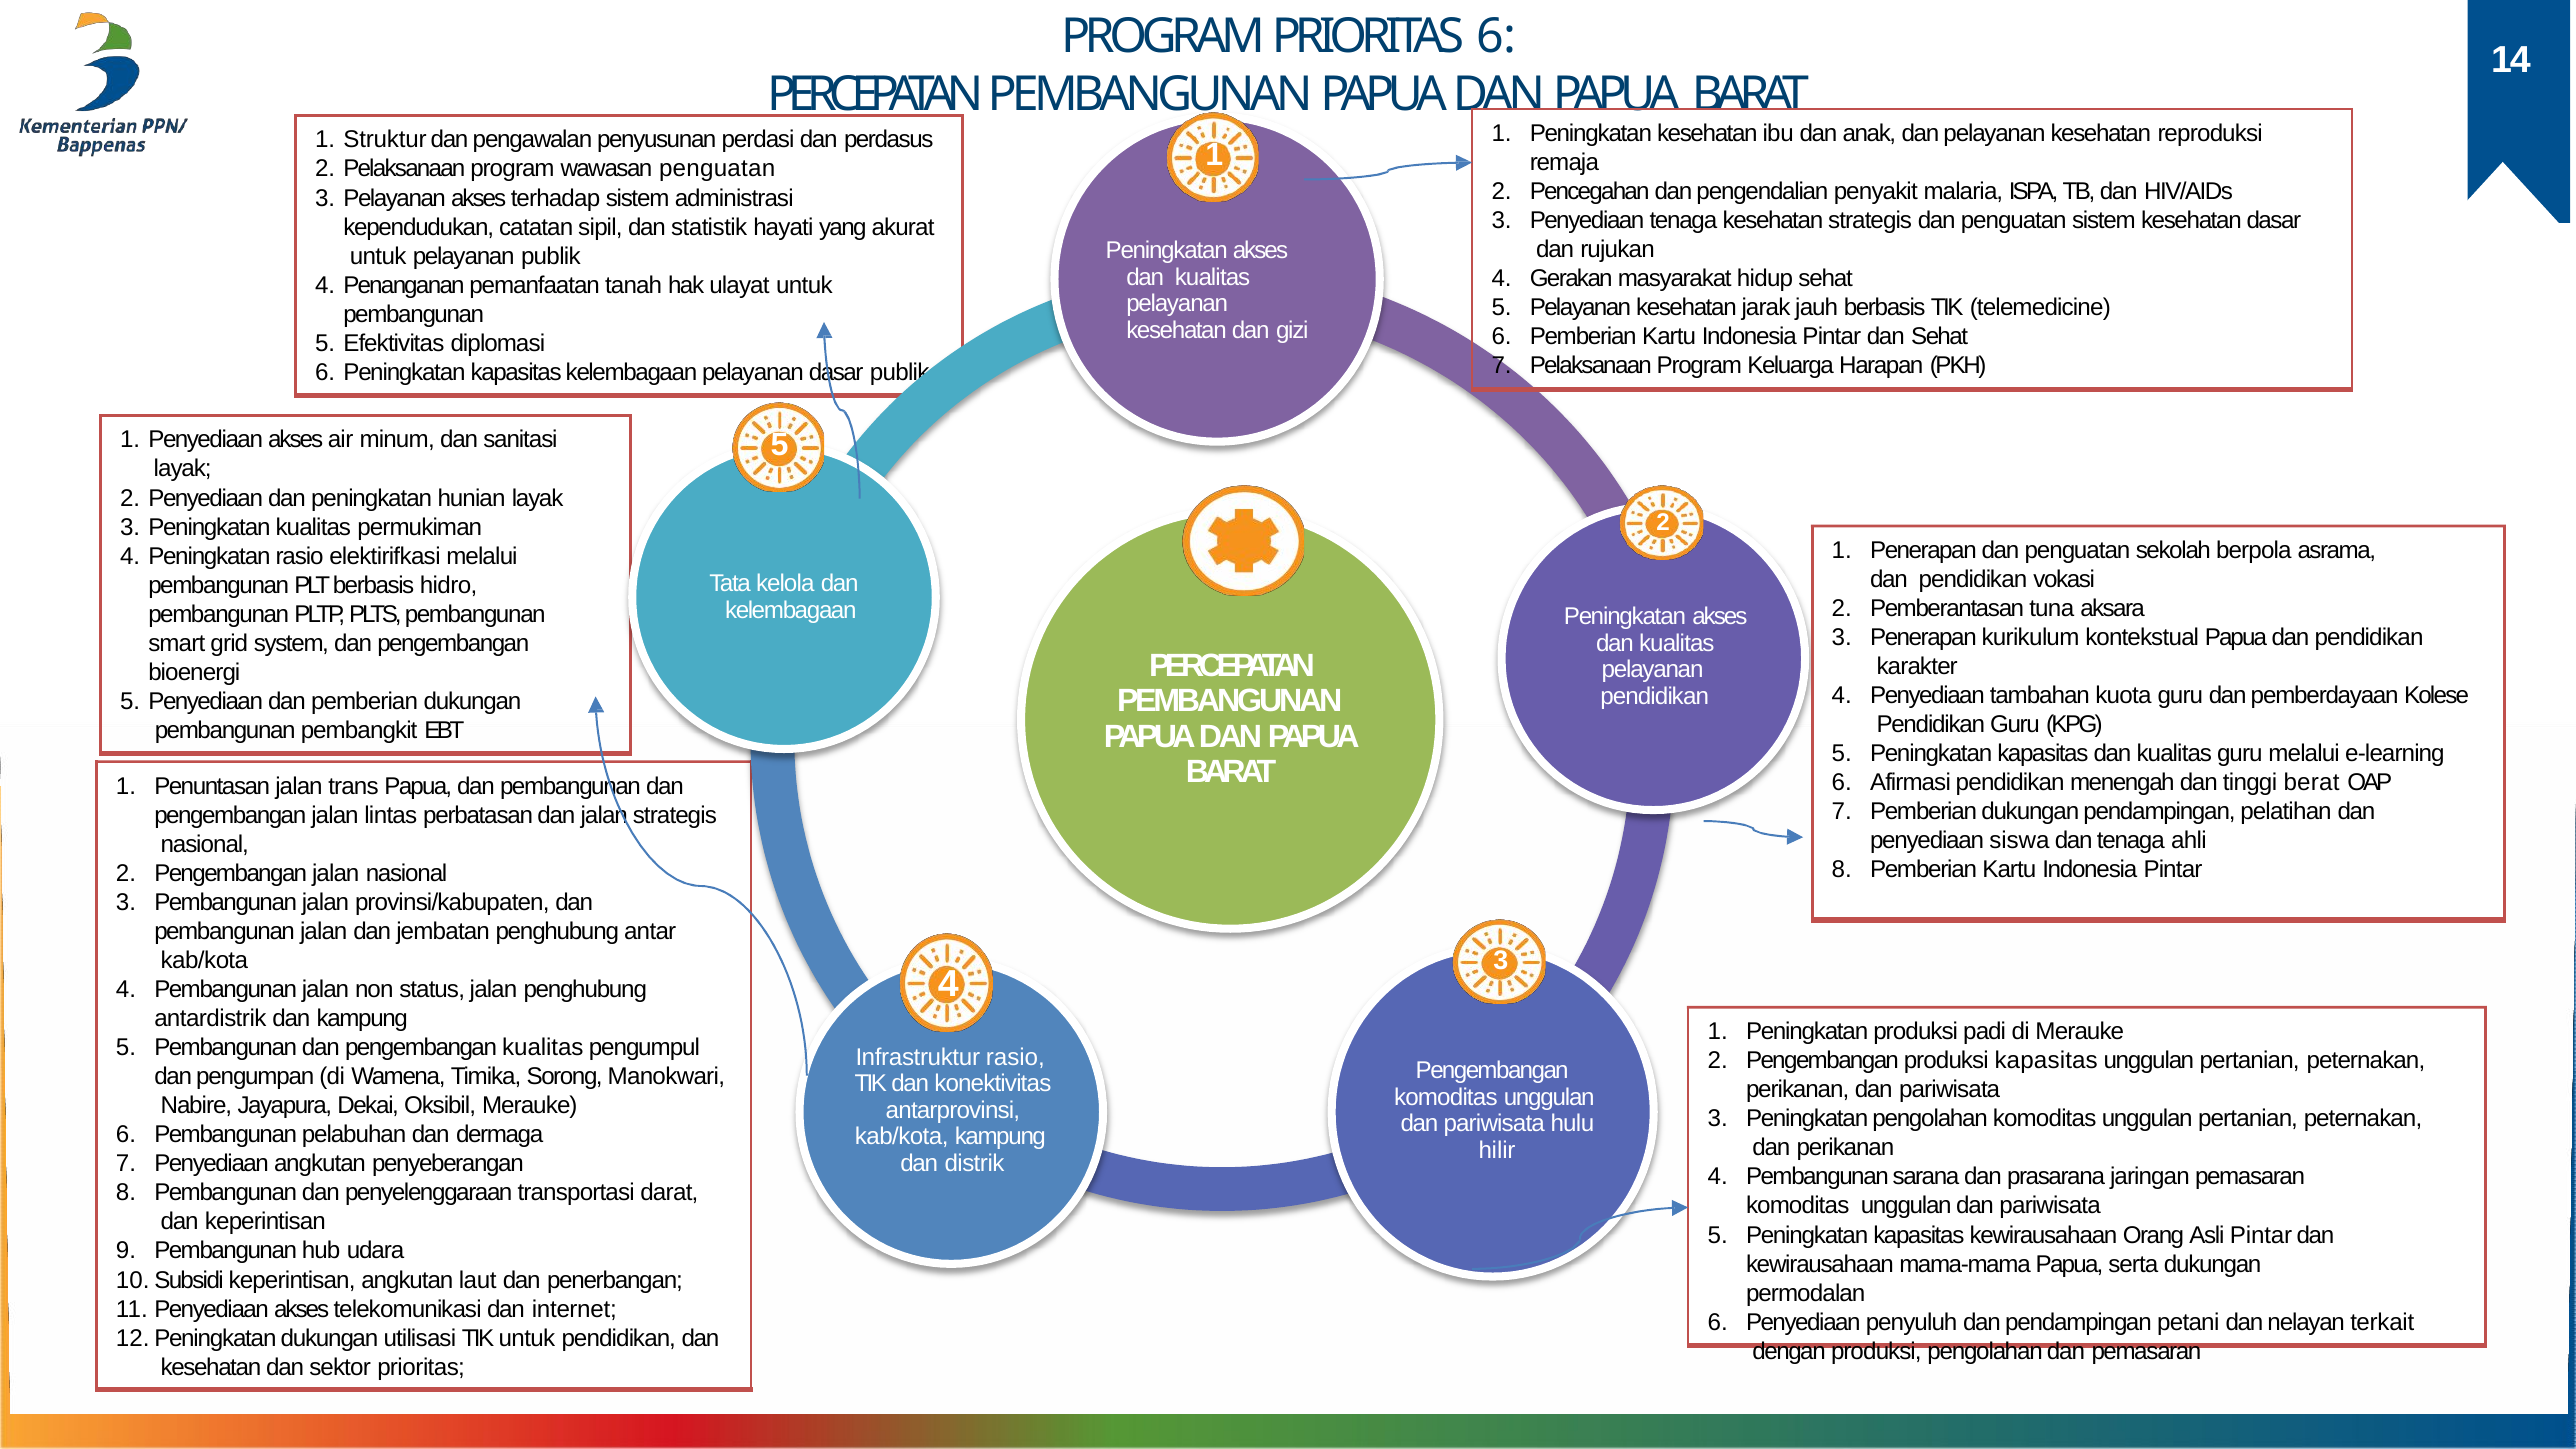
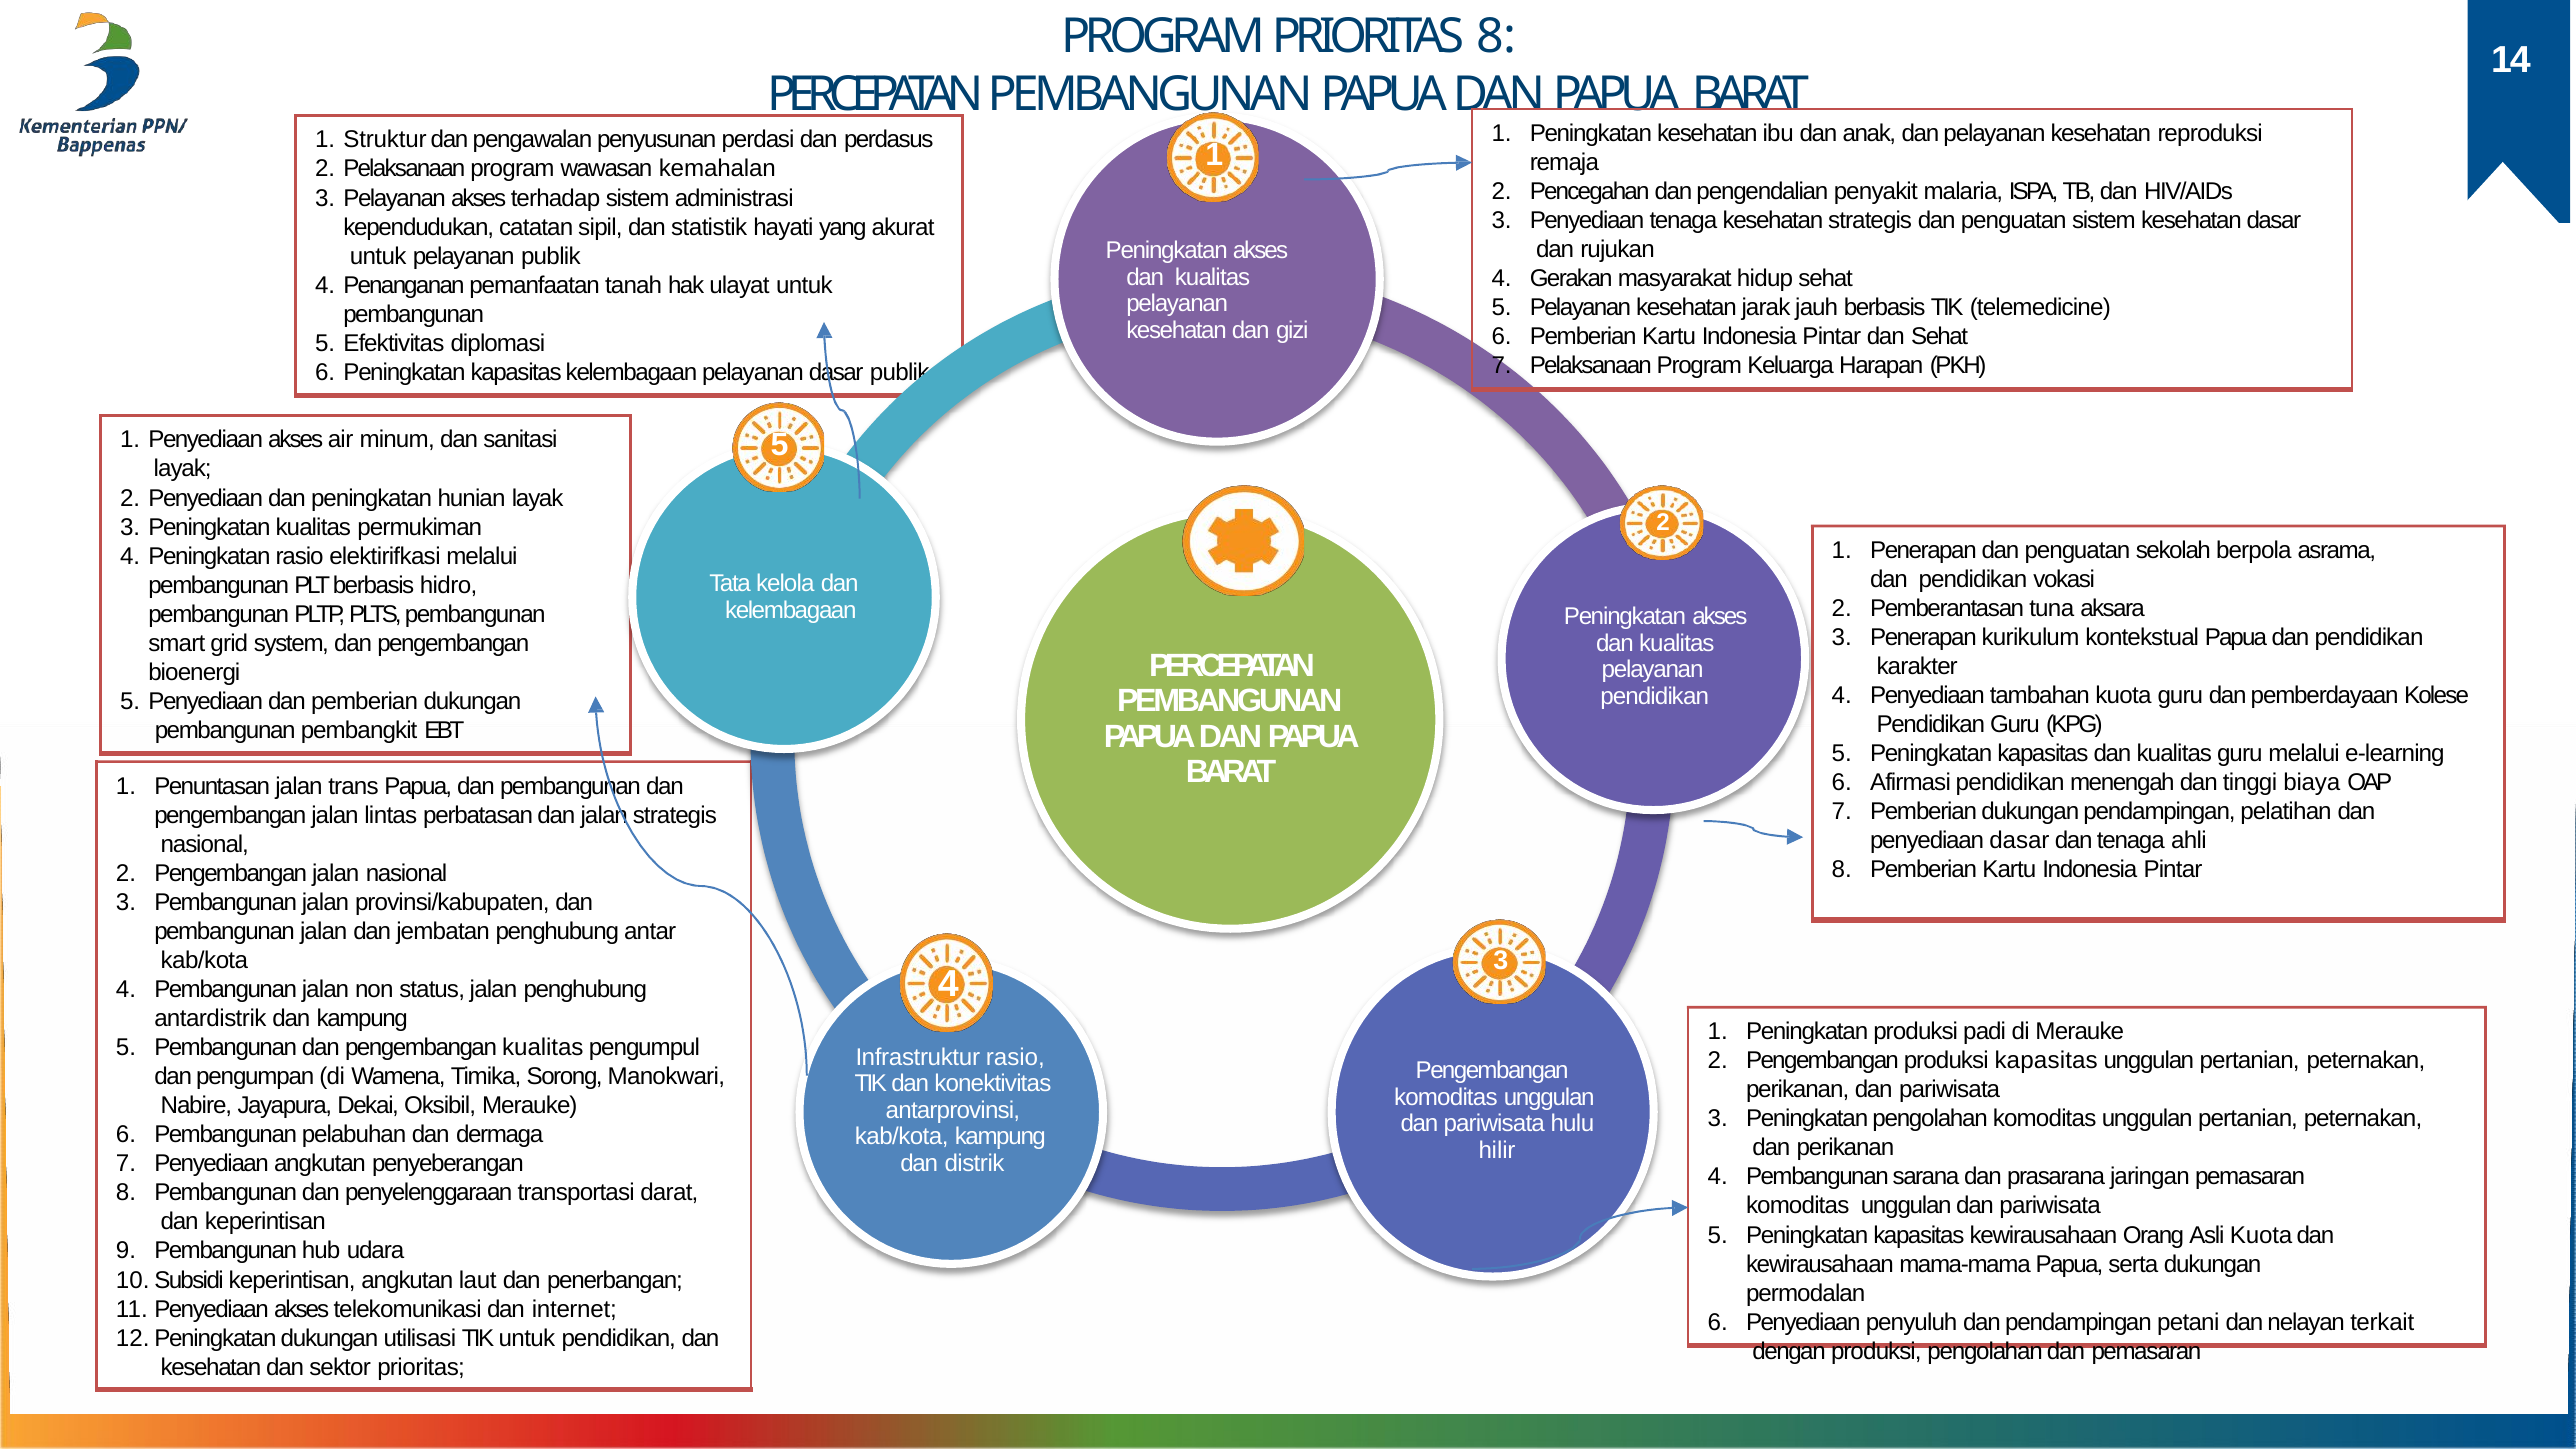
PRIORITAS 6: 6 -> 8 (1496, 36)
wawasan penguatan: penguatan -> kemahalan (717, 169)
berat: berat -> biaya (2312, 783)
penyediaan siswa: siswa -> dasar (2019, 841)
Asli Pintar: Pintar -> Kuota (2261, 1235)
